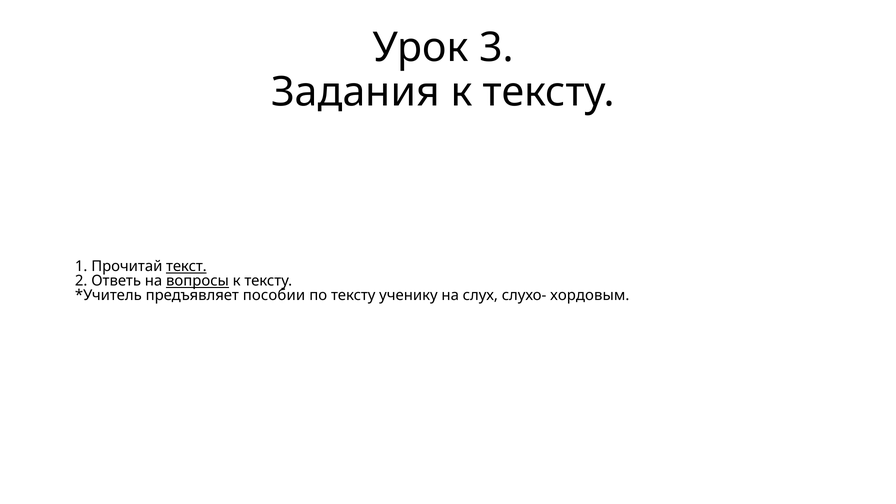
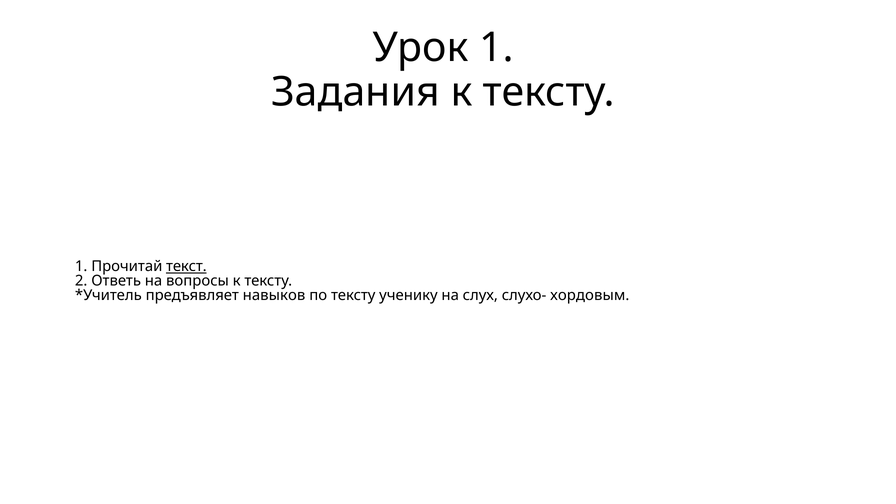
Урок 3: 3 -> 1 (496, 48)
вопросы underline: present -> none (198, 281)
пособии: пособии -> навыков (274, 295)
